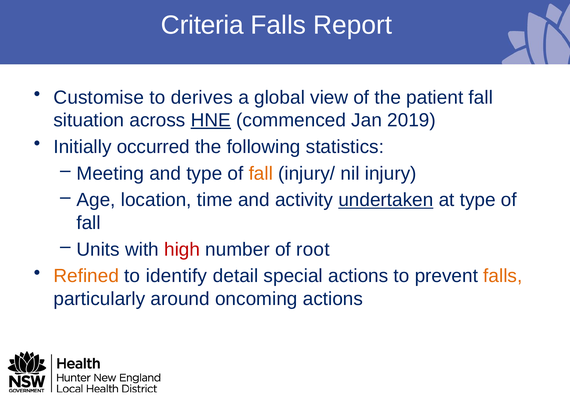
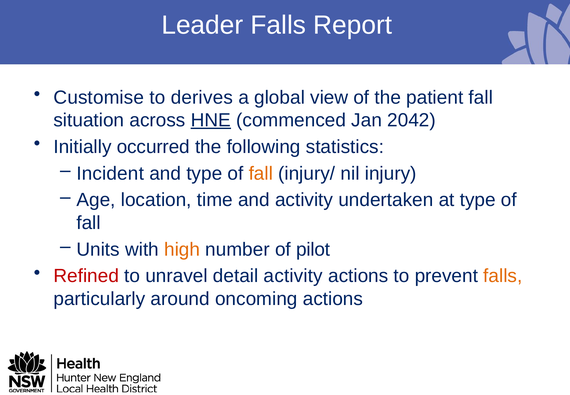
Criteria: Criteria -> Leader (202, 25)
2019: 2019 -> 2042 (412, 120)
Meeting: Meeting -> Incident (110, 173)
undertaken underline: present -> none (386, 200)
high colour: red -> orange (182, 249)
root: root -> pilot (313, 249)
Refined colour: orange -> red (86, 276)
identify: identify -> unravel (177, 276)
detail special: special -> activity (293, 276)
